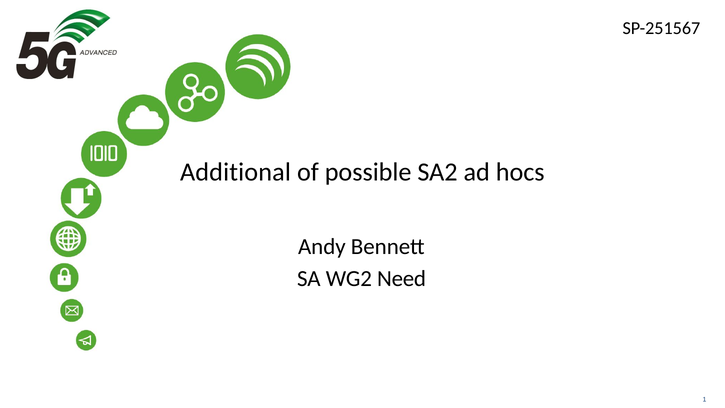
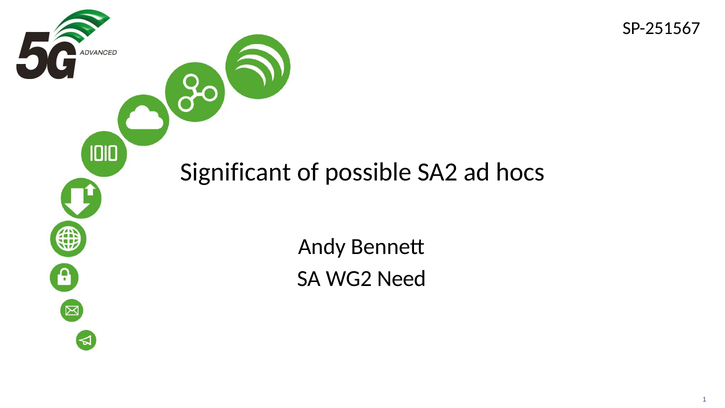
Additional: Additional -> Significant (236, 172)
